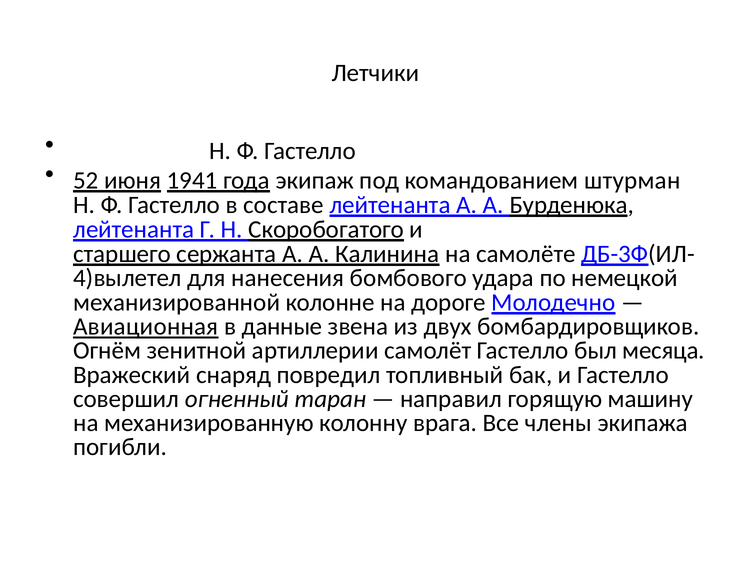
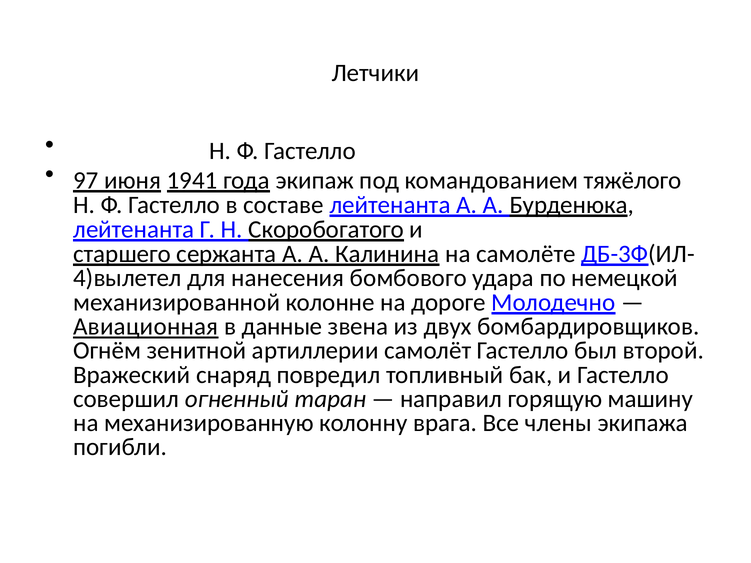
52: 52 -> 97 (86, 181)
штурман: штурман -> тяжёлого (633, 181)
месяца: месяца -> второй (663, 351)
